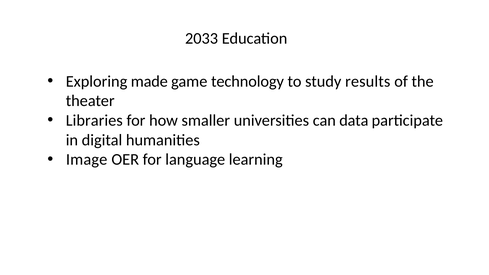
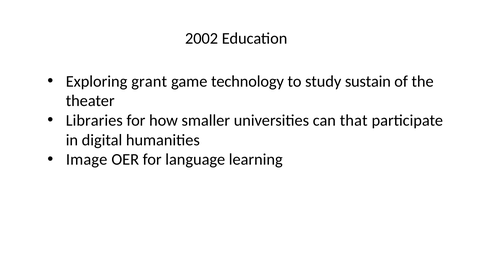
2033: 2033 -> 2002 (202, 38)
made: made -> grant (149, 81)
results: results -> sustain (368, 81)
data: data -> that (354, 120)
